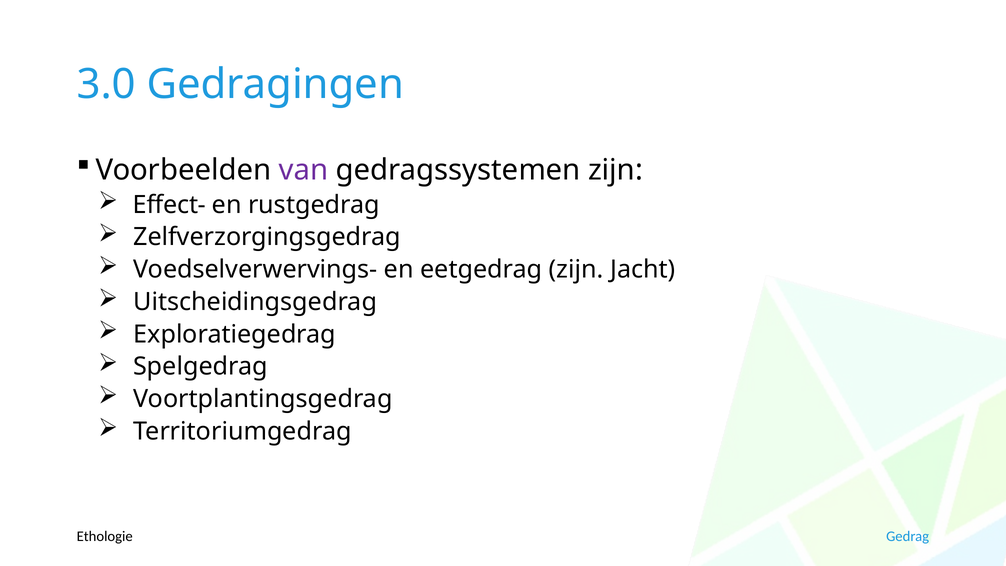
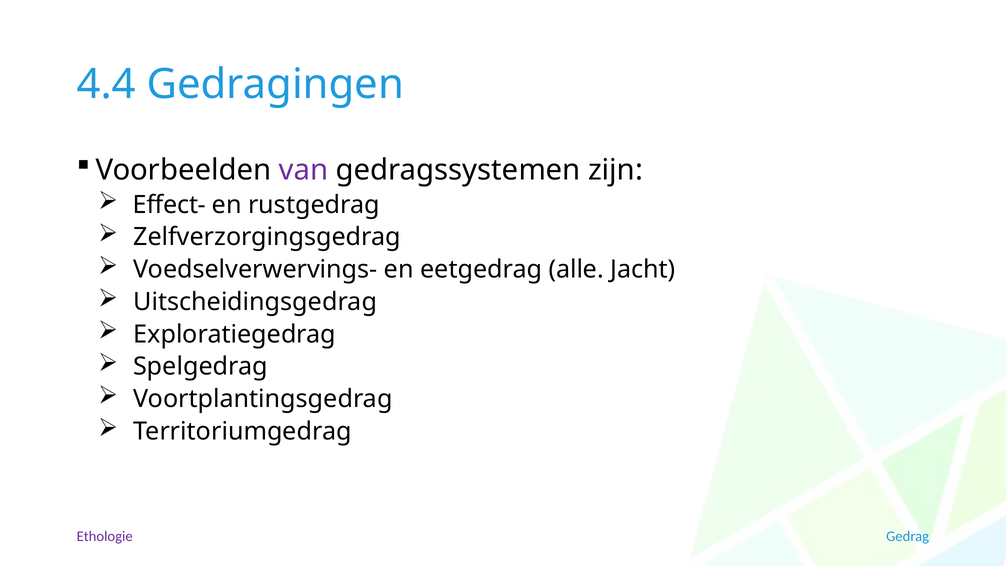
3.0: 3.0 -> 4.4 (106, 85)
eetgedrag zijn: zijn -> alle (576, 269)
Ethologie colour: black -> purple (105, 536)
